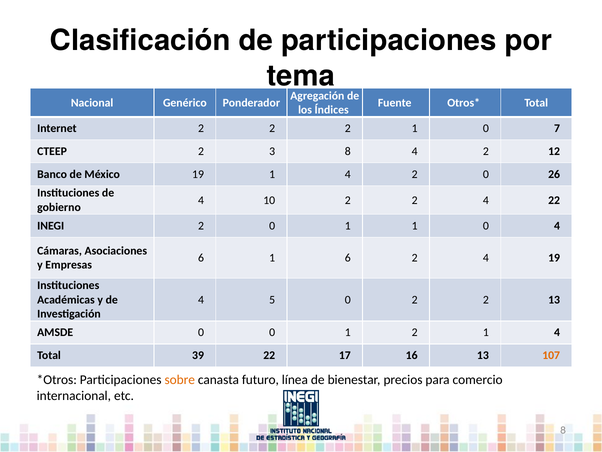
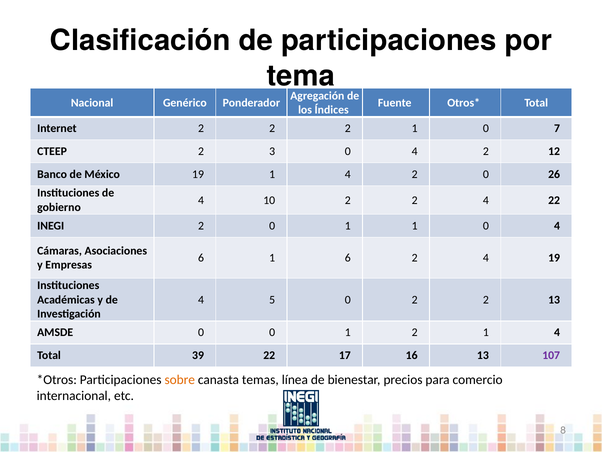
3 8: 8 -> 0 (348, 151)
107 colour: orange -> purple (551, 355)
futuro: futuro -> temas (260, 379)
